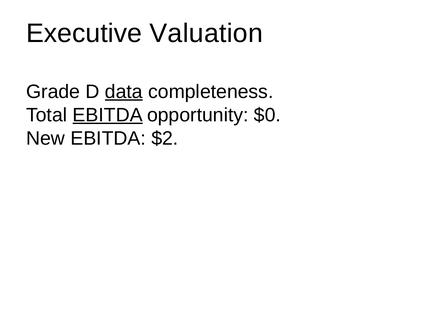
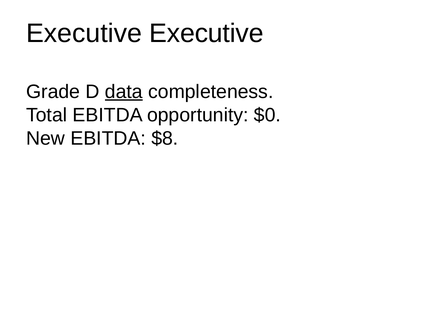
Executive Valuation: Valuation -> Executive (206, 33)
EBITDA underline: present -> none (108, 115)
$2: $2 -> $8 (165, 138)
